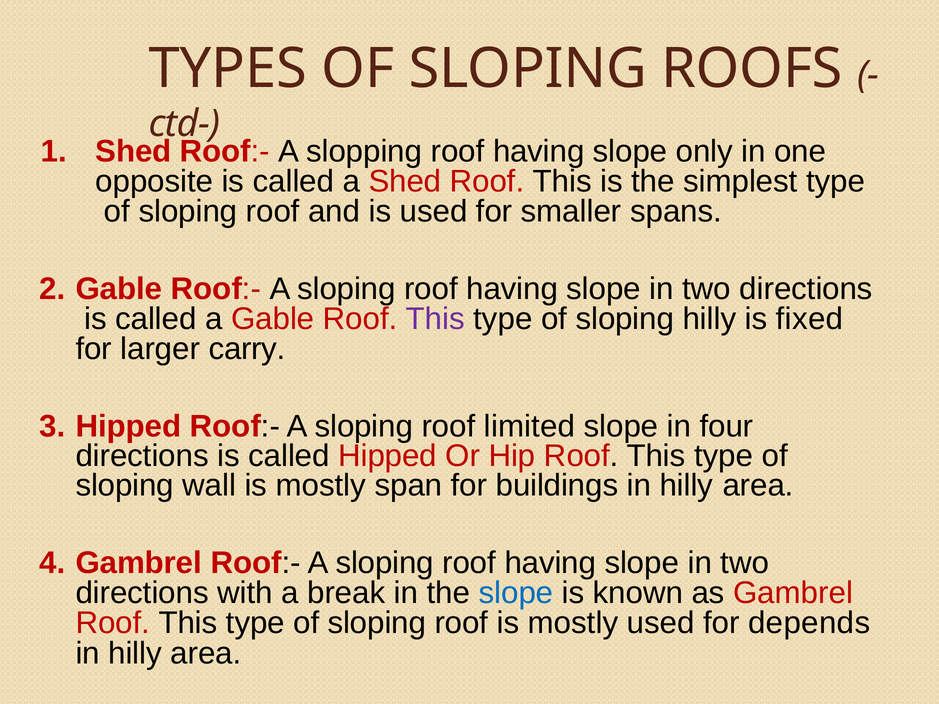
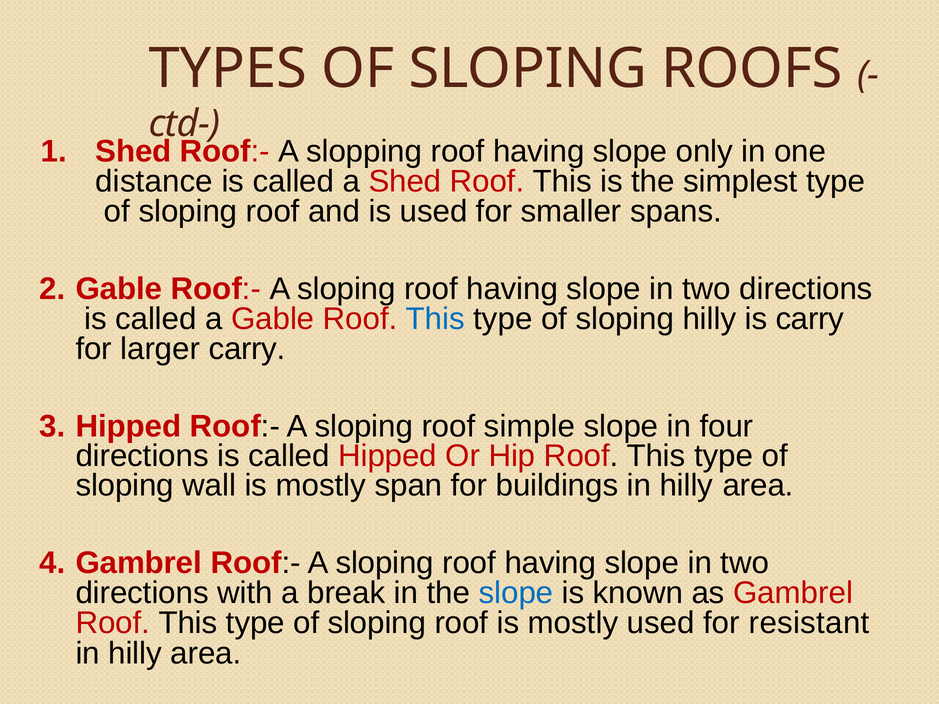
opposite: opposite -> distance (154, 181)
This colour: purple -> blue (435, 319)
is fixed: fixed -> carry (810, 319)
limited: limited -> simple (530, 426)
depends: depends -> resistant (809, 623)
